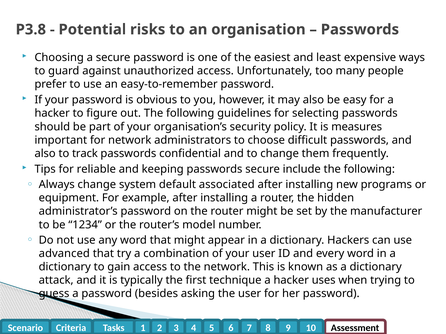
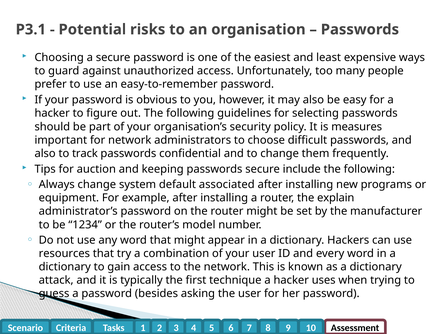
P3.8: P3.8 -> P3.1 (31, 30)
reliable: reliable -> auction (96, 169)
hidden: hidden -> explain (336, 198)
advanced: advanced -> resources (64, 254)
